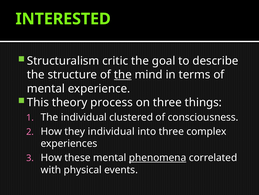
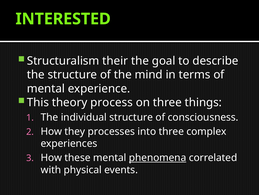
critic: critic -> their (115, 61)
the underline: present -> none (123, 74)
individual clustered: clustered -> structure (131, 117)
they individual: individual -> processes (111, 131)
